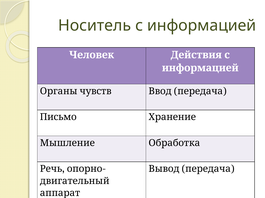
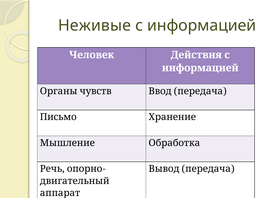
Носитель: Носитель -> Неживые (95, 26)
